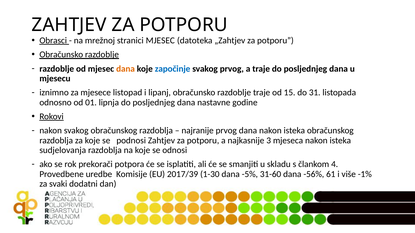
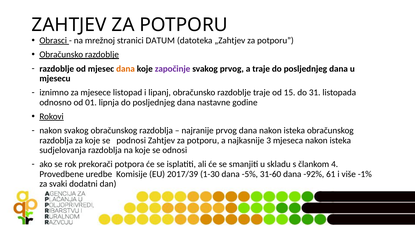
stranici MJESEC: MJESEC -> DATUM (160, 41)
započinje colour: blue -> purple (173, 69)
-56%: -56% -> -92% (314, 174)
